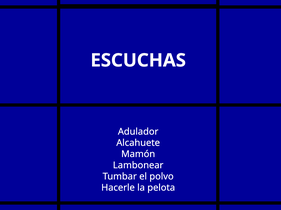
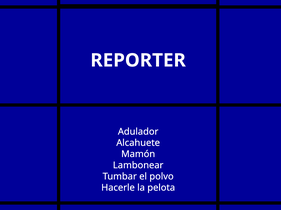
ESCUCHAS: ESCUCHAS -> REPORTER (138, 61)
